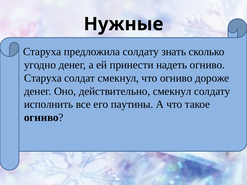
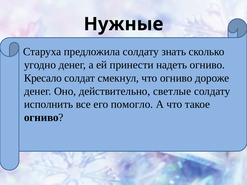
Старуха: Старуха -> Кресало (43, 78)
действительно смекнул: смекнул -> светлые (172, 91)
паутины: паутины -> помогло (132, 105)
